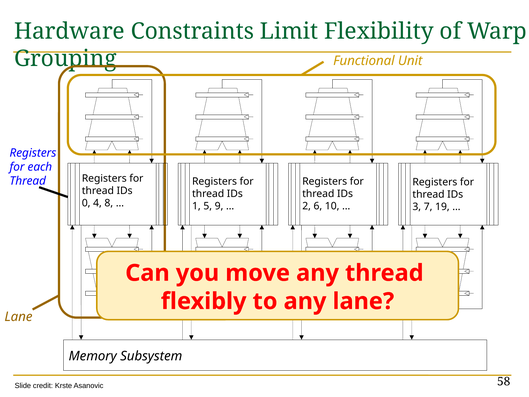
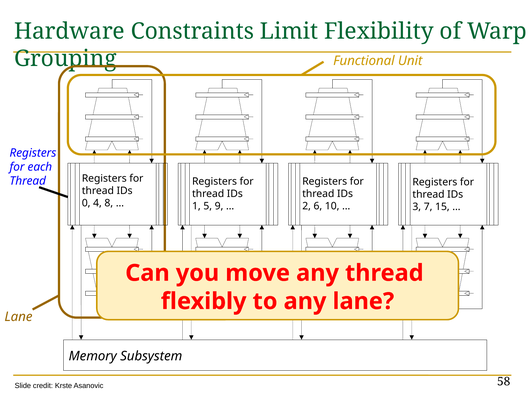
19: 19 -> 15 (442, 207)
